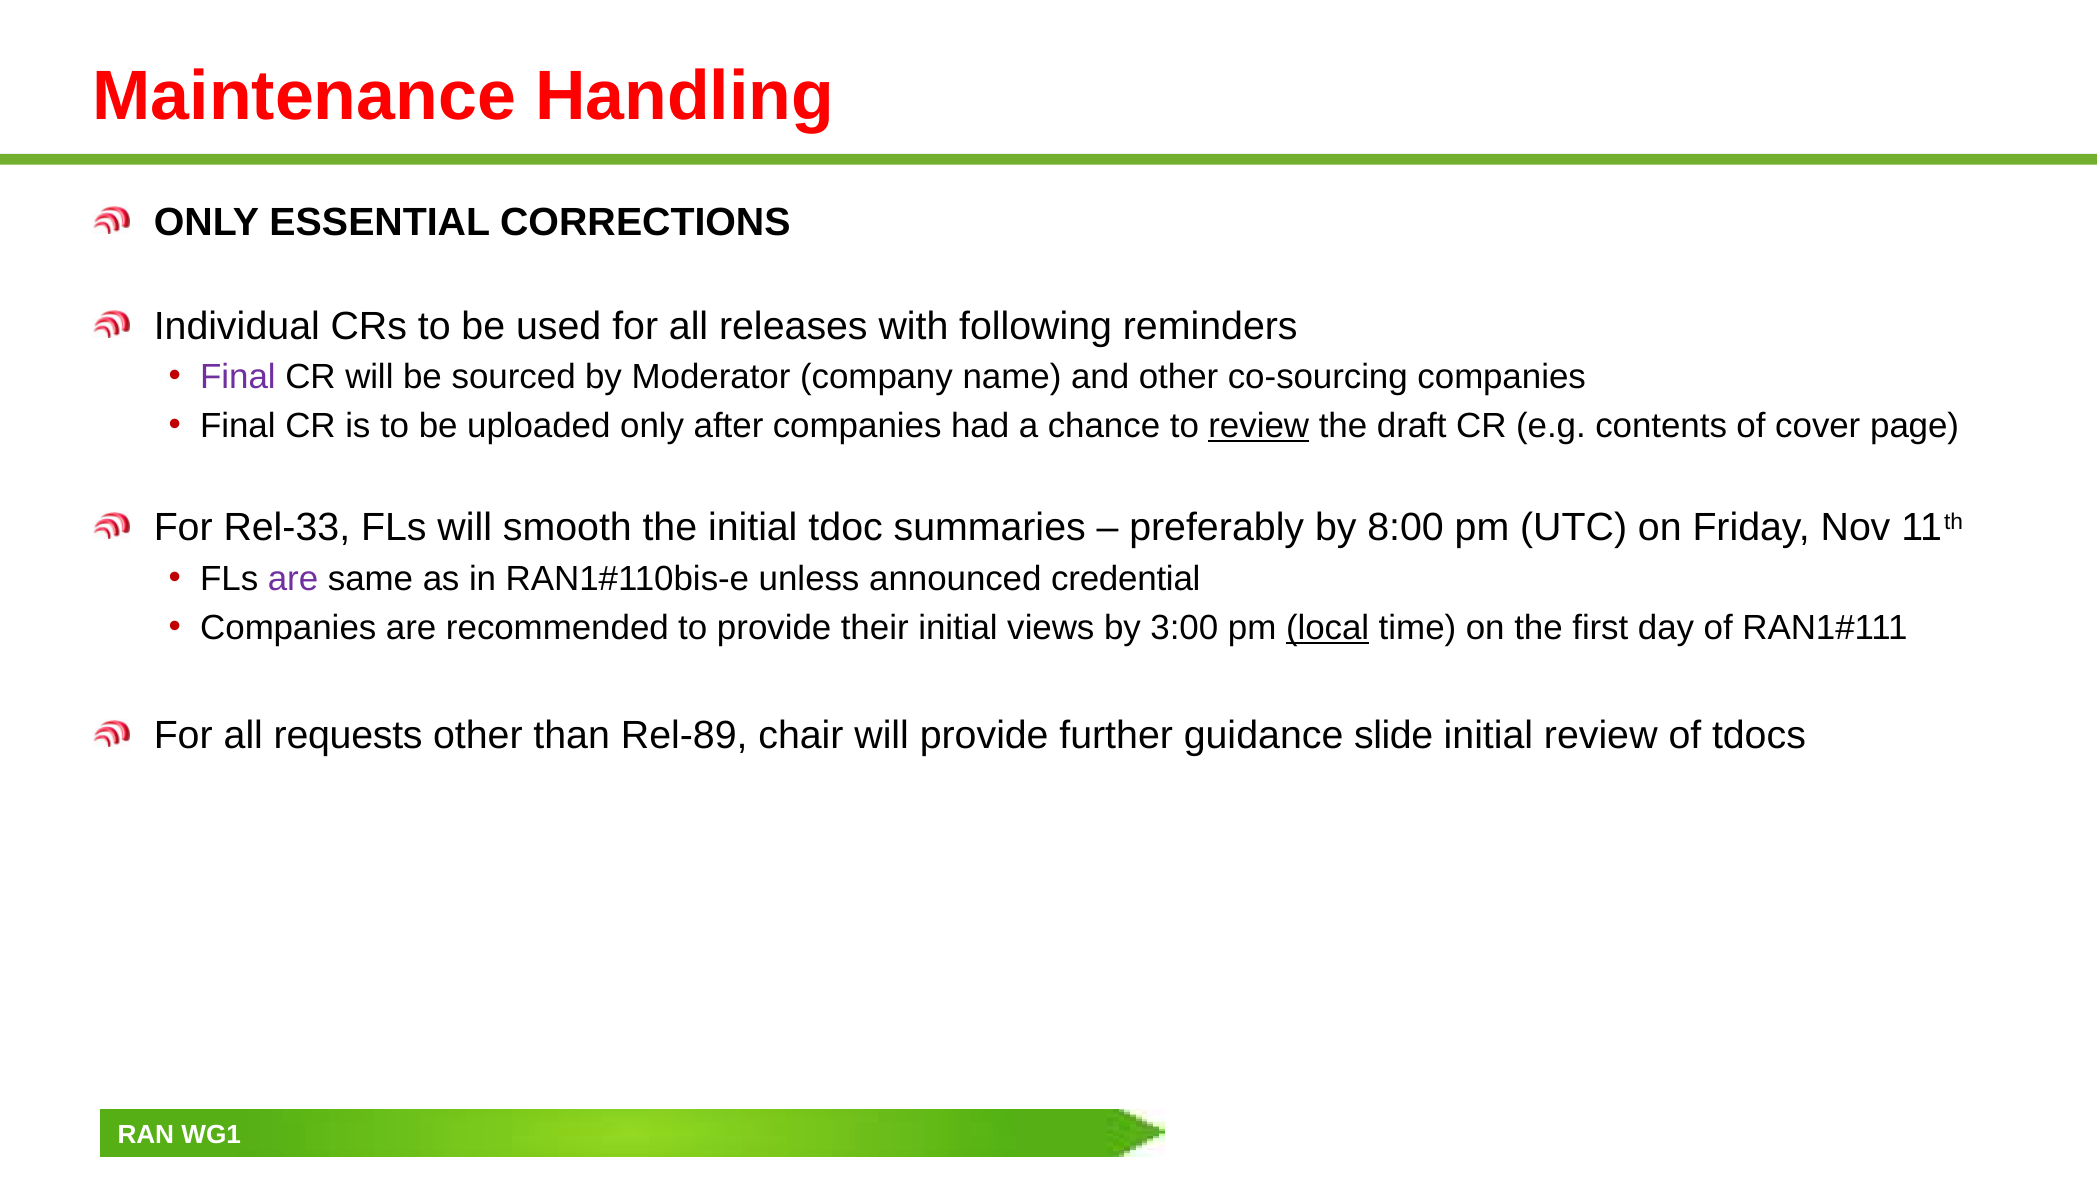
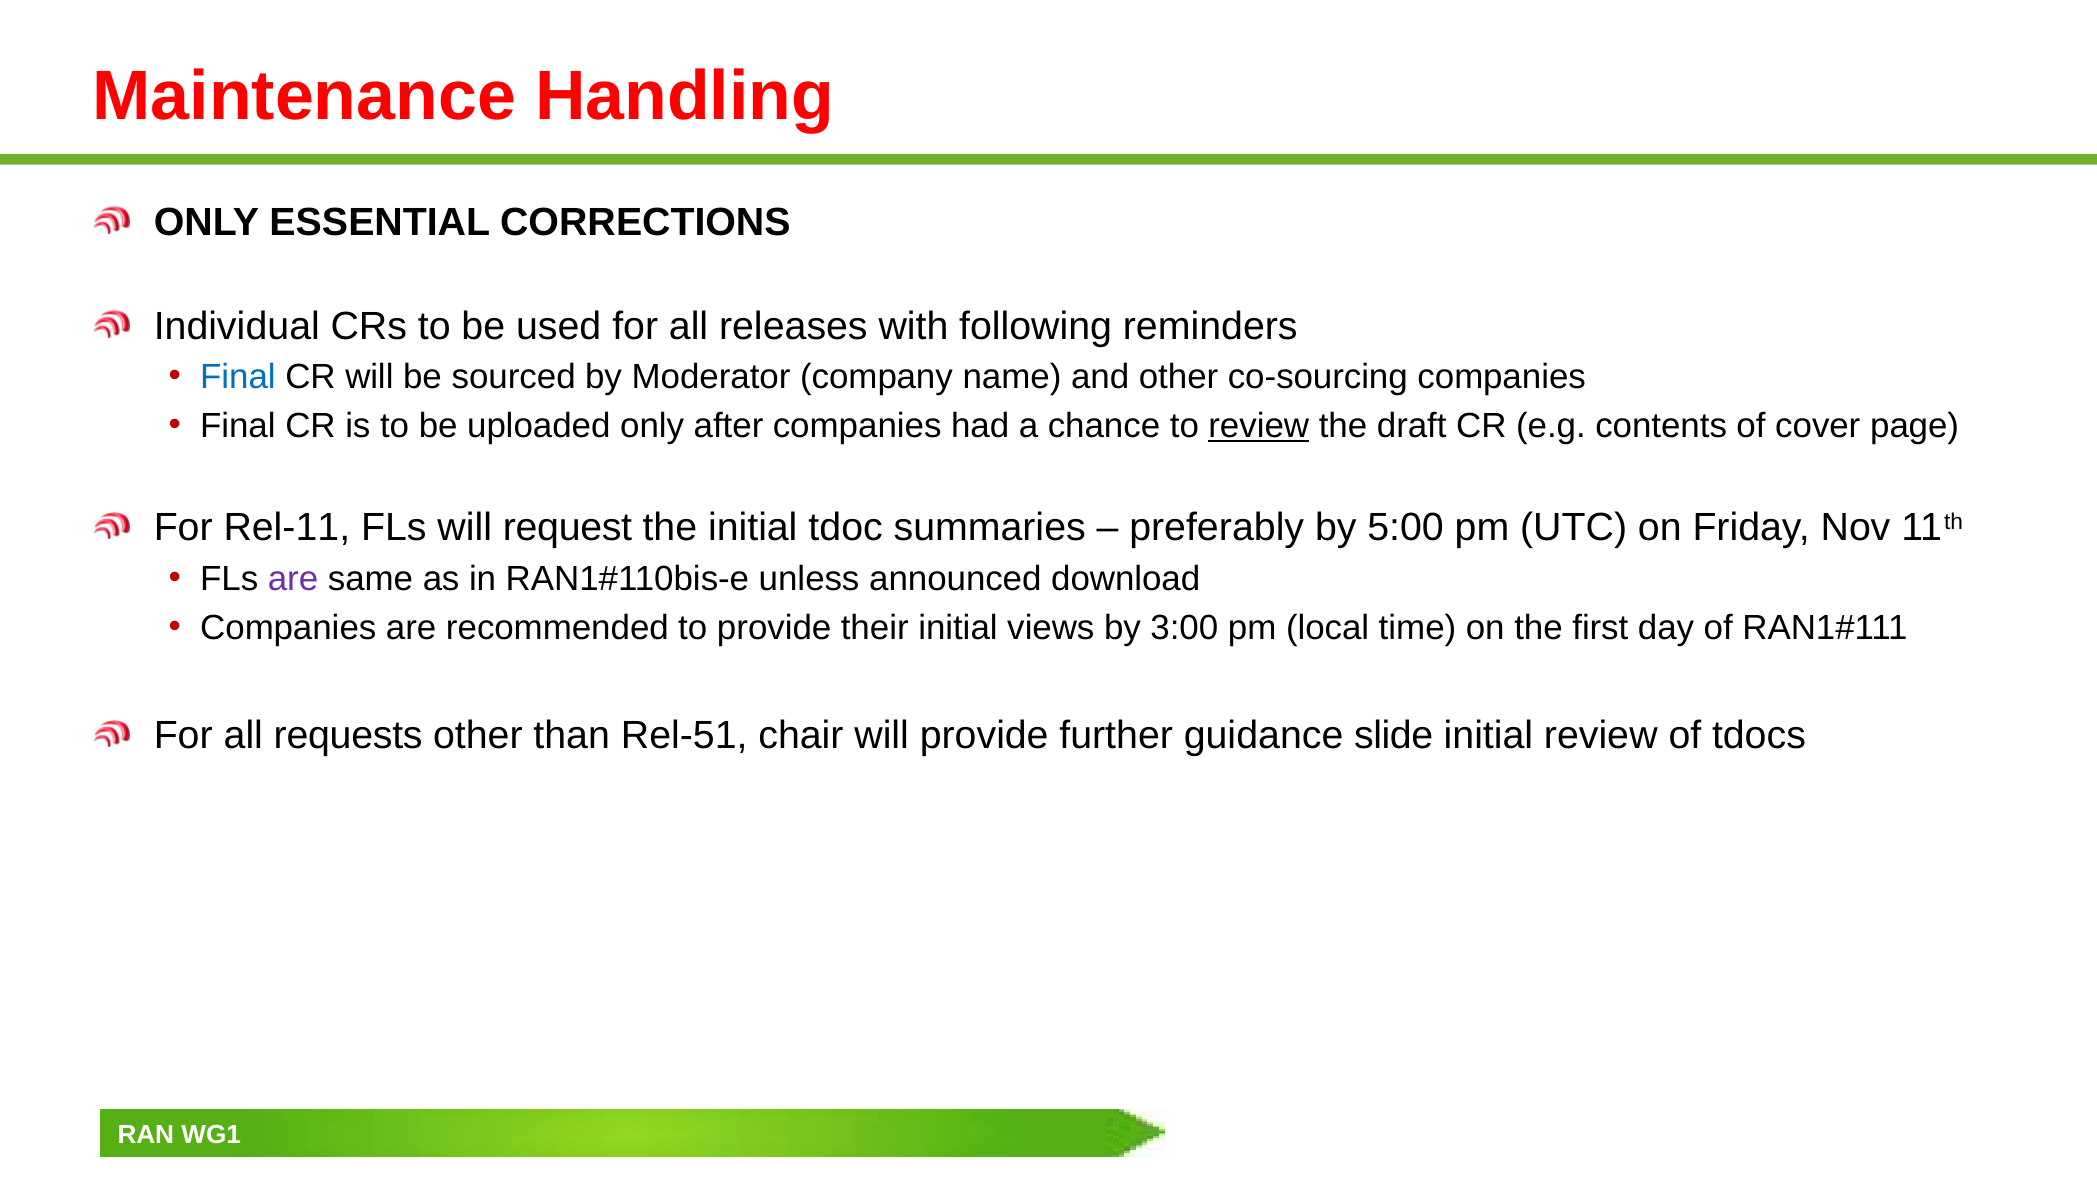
Final colour: purple -> blue (238, 378)
Rel-33: Rel-33 -> Rel-11 (287, 528)
smooth: smooth -> request (568, 528)
8:00: 8:00 -> 5:00 (1406, 528)
credential: credential -> download (1126, 579)
local underline: present -> none (1328, 628)
Rel-89: Rel-89 -> Rel-51 (684, 736)
